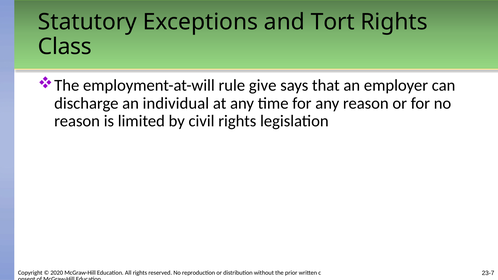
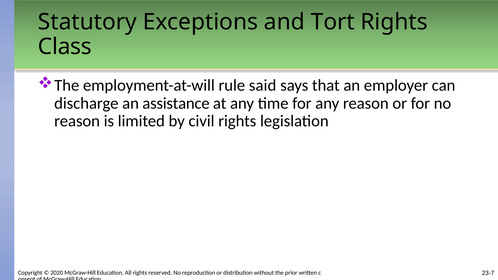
give: give -> said (263, 85)
individual: individual -> assistance (176, 103)
